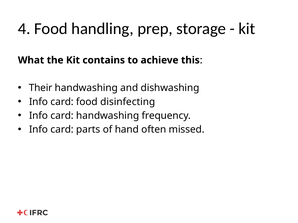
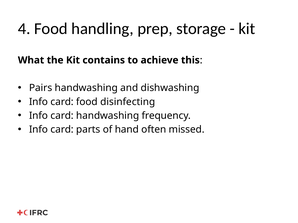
Their: Their -> Pairs (41, 88)
